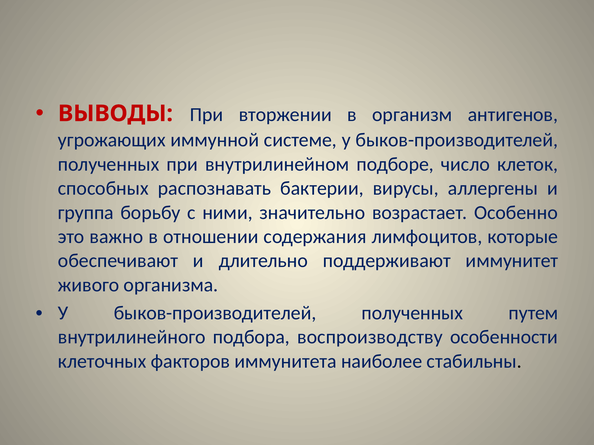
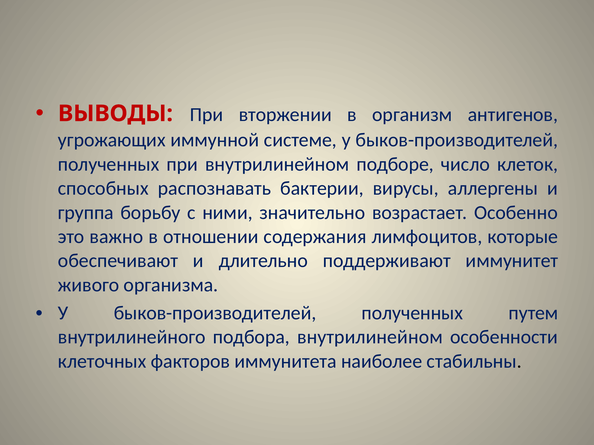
подбора воспроизводству: воспроизводству -> внутрилинейном (370, 337)
